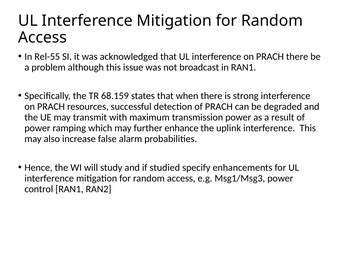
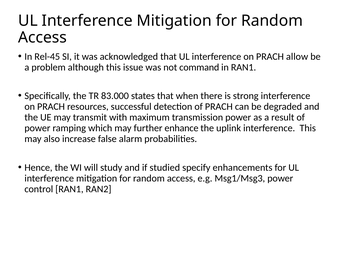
Rel-55: Rel-55 -> Rel-45 (47, 56)
PRACH there: there -> allow (297, 56)
broadcast: broadcast -> command (199, 67)
68.159: 68.159 -> 83.000 (115, 96)
